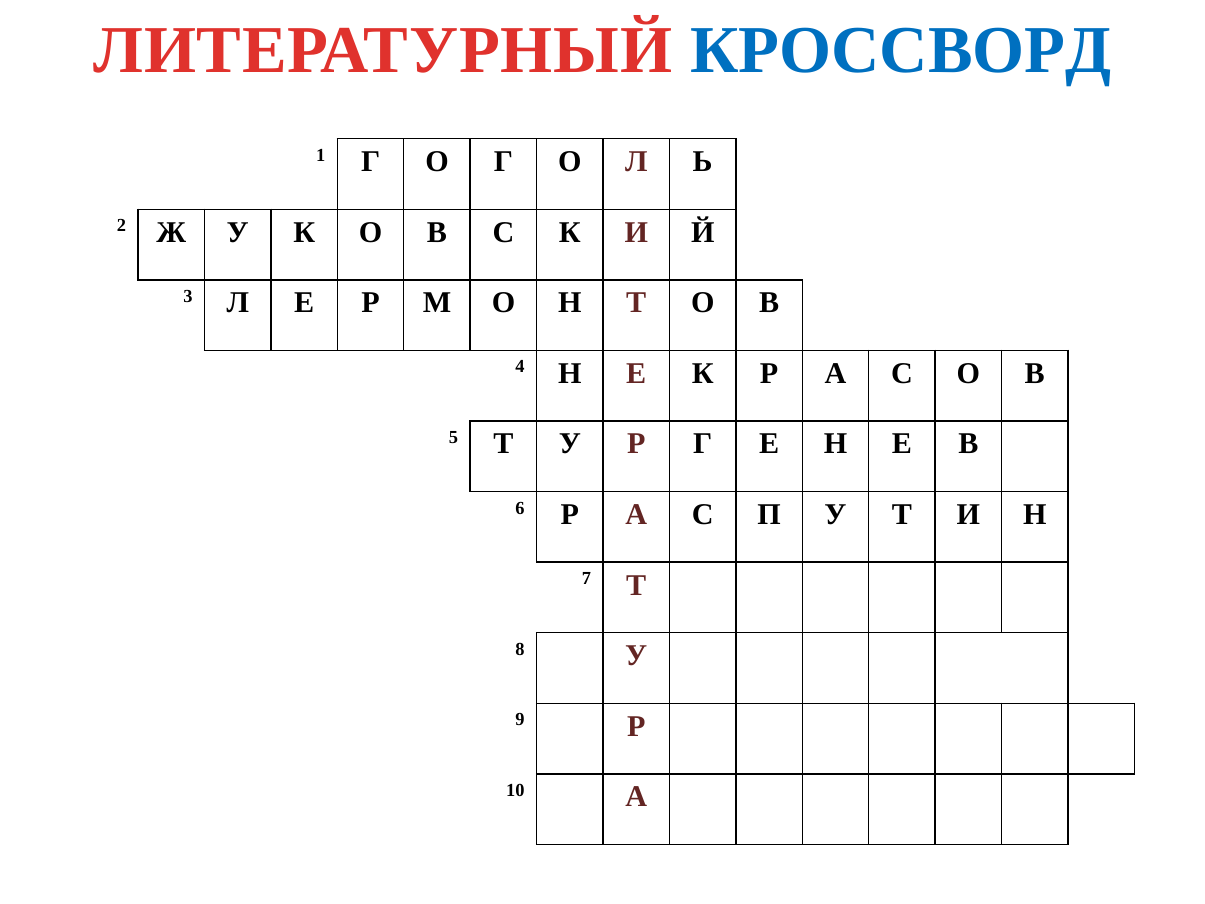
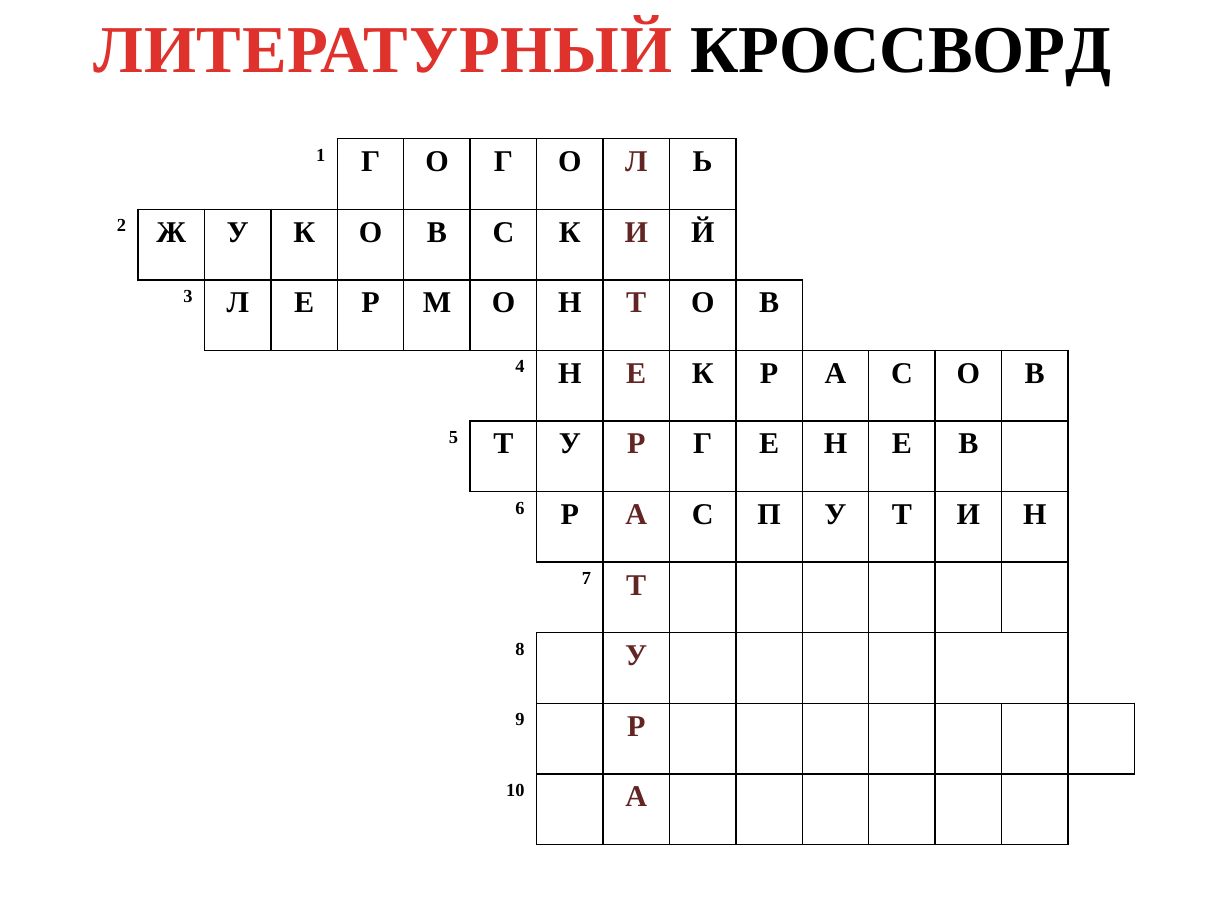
КРОССВОРД colour: blue -> black (901, 51)
